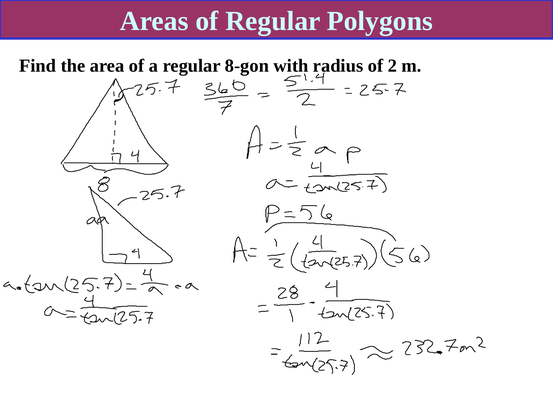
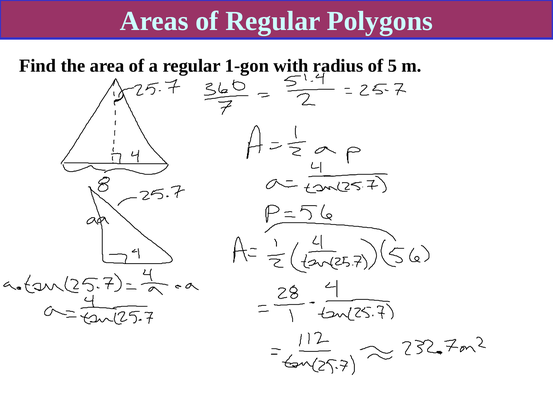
8-gon: 8-gon -> 1-gon (247, 66)
2: 2 -> 5 (392, 66)
